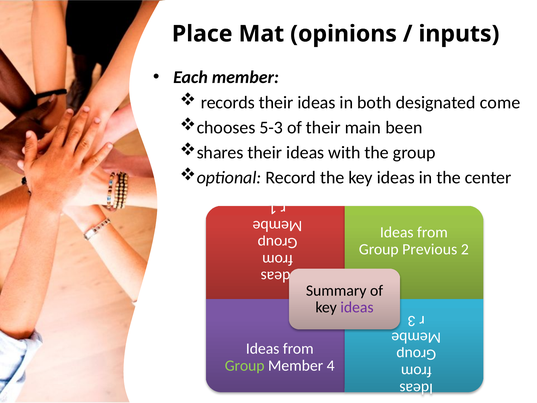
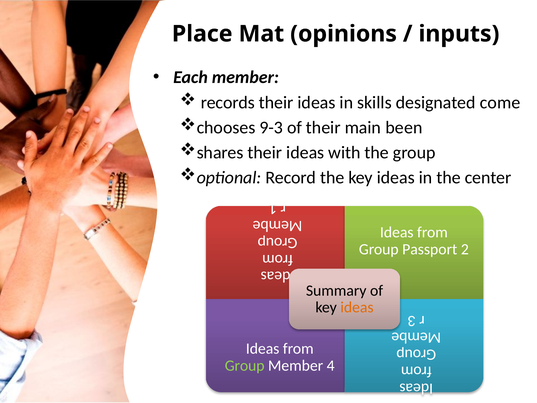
both: both -> skills (374, 102)
5-3: 5-3 -> 9-3 (271, 127)
Previous: Previous -> Passport (430, 249)
ideas colour: purple -> orange (357, 307)
